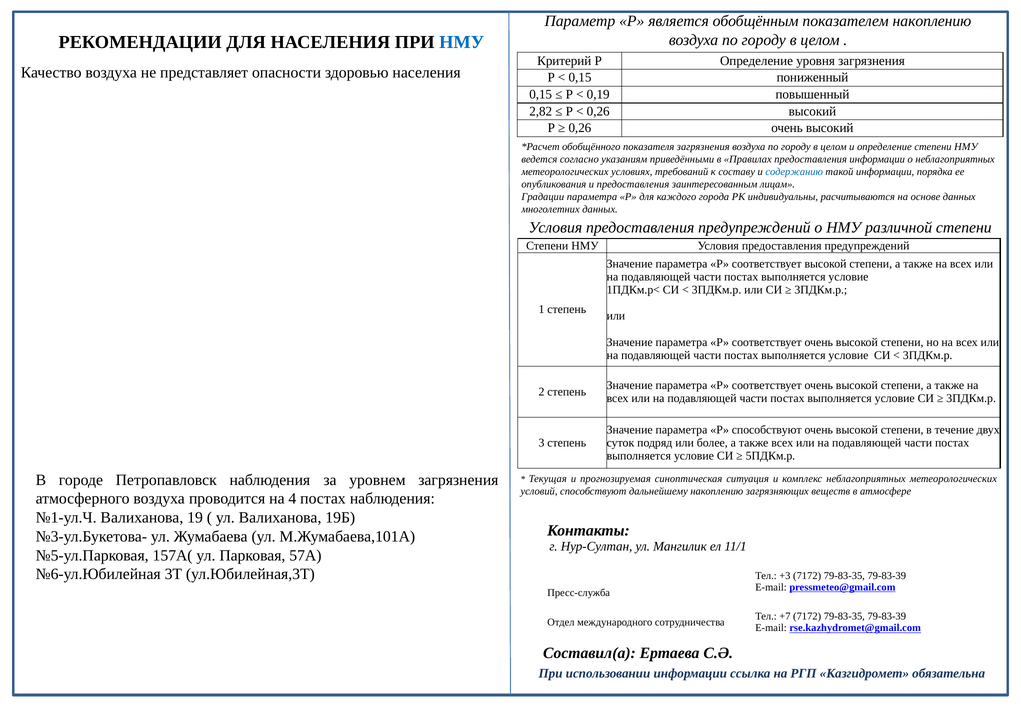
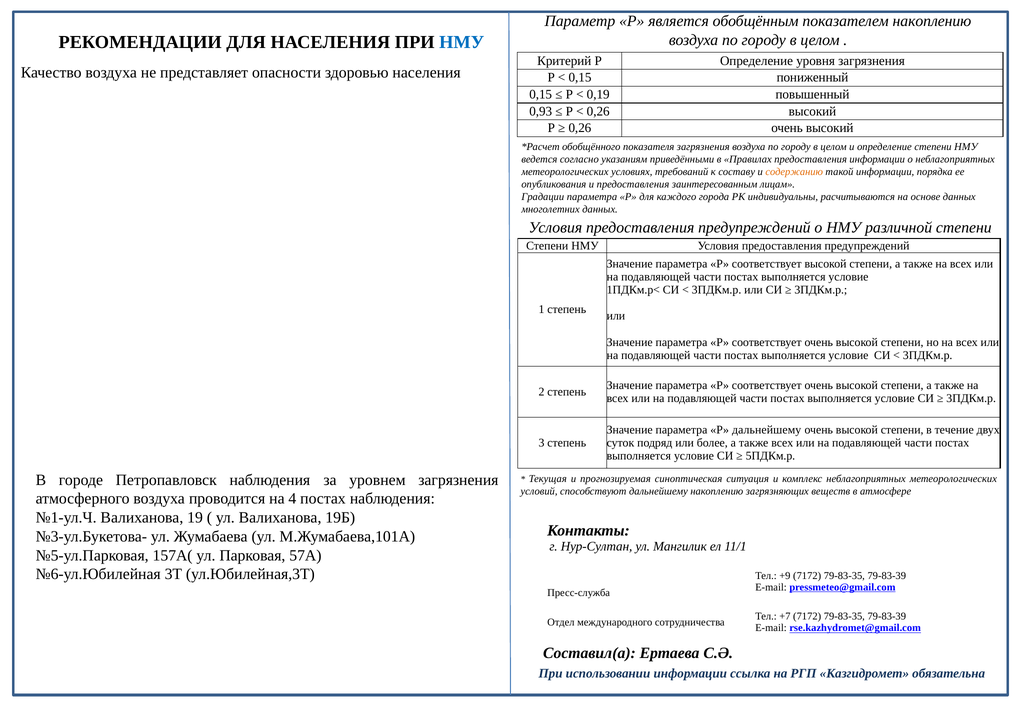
2,82: 2,82 -> 0,93 (541, 111)
содержанию colour: blue -> orange (794, 172)
Р способствуют: способствуют -> дальнейшему (767, 430)
+3: +3 -> +9 (785, 575)
